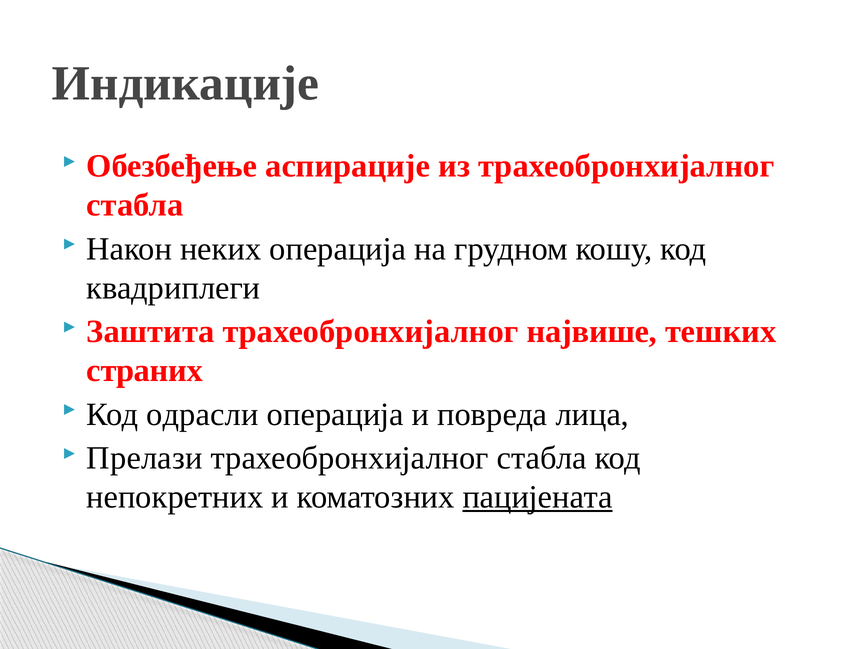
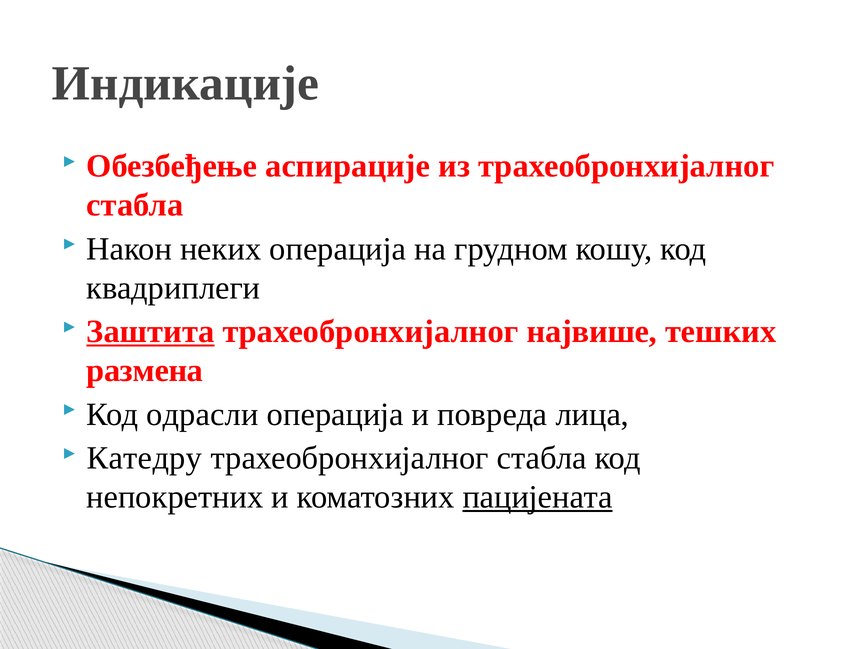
Заштита underline: none -> present (150, 332)
страних: страних -> размена (145, 371)
Прелази: Прелази -> Катедру (144, 459)
